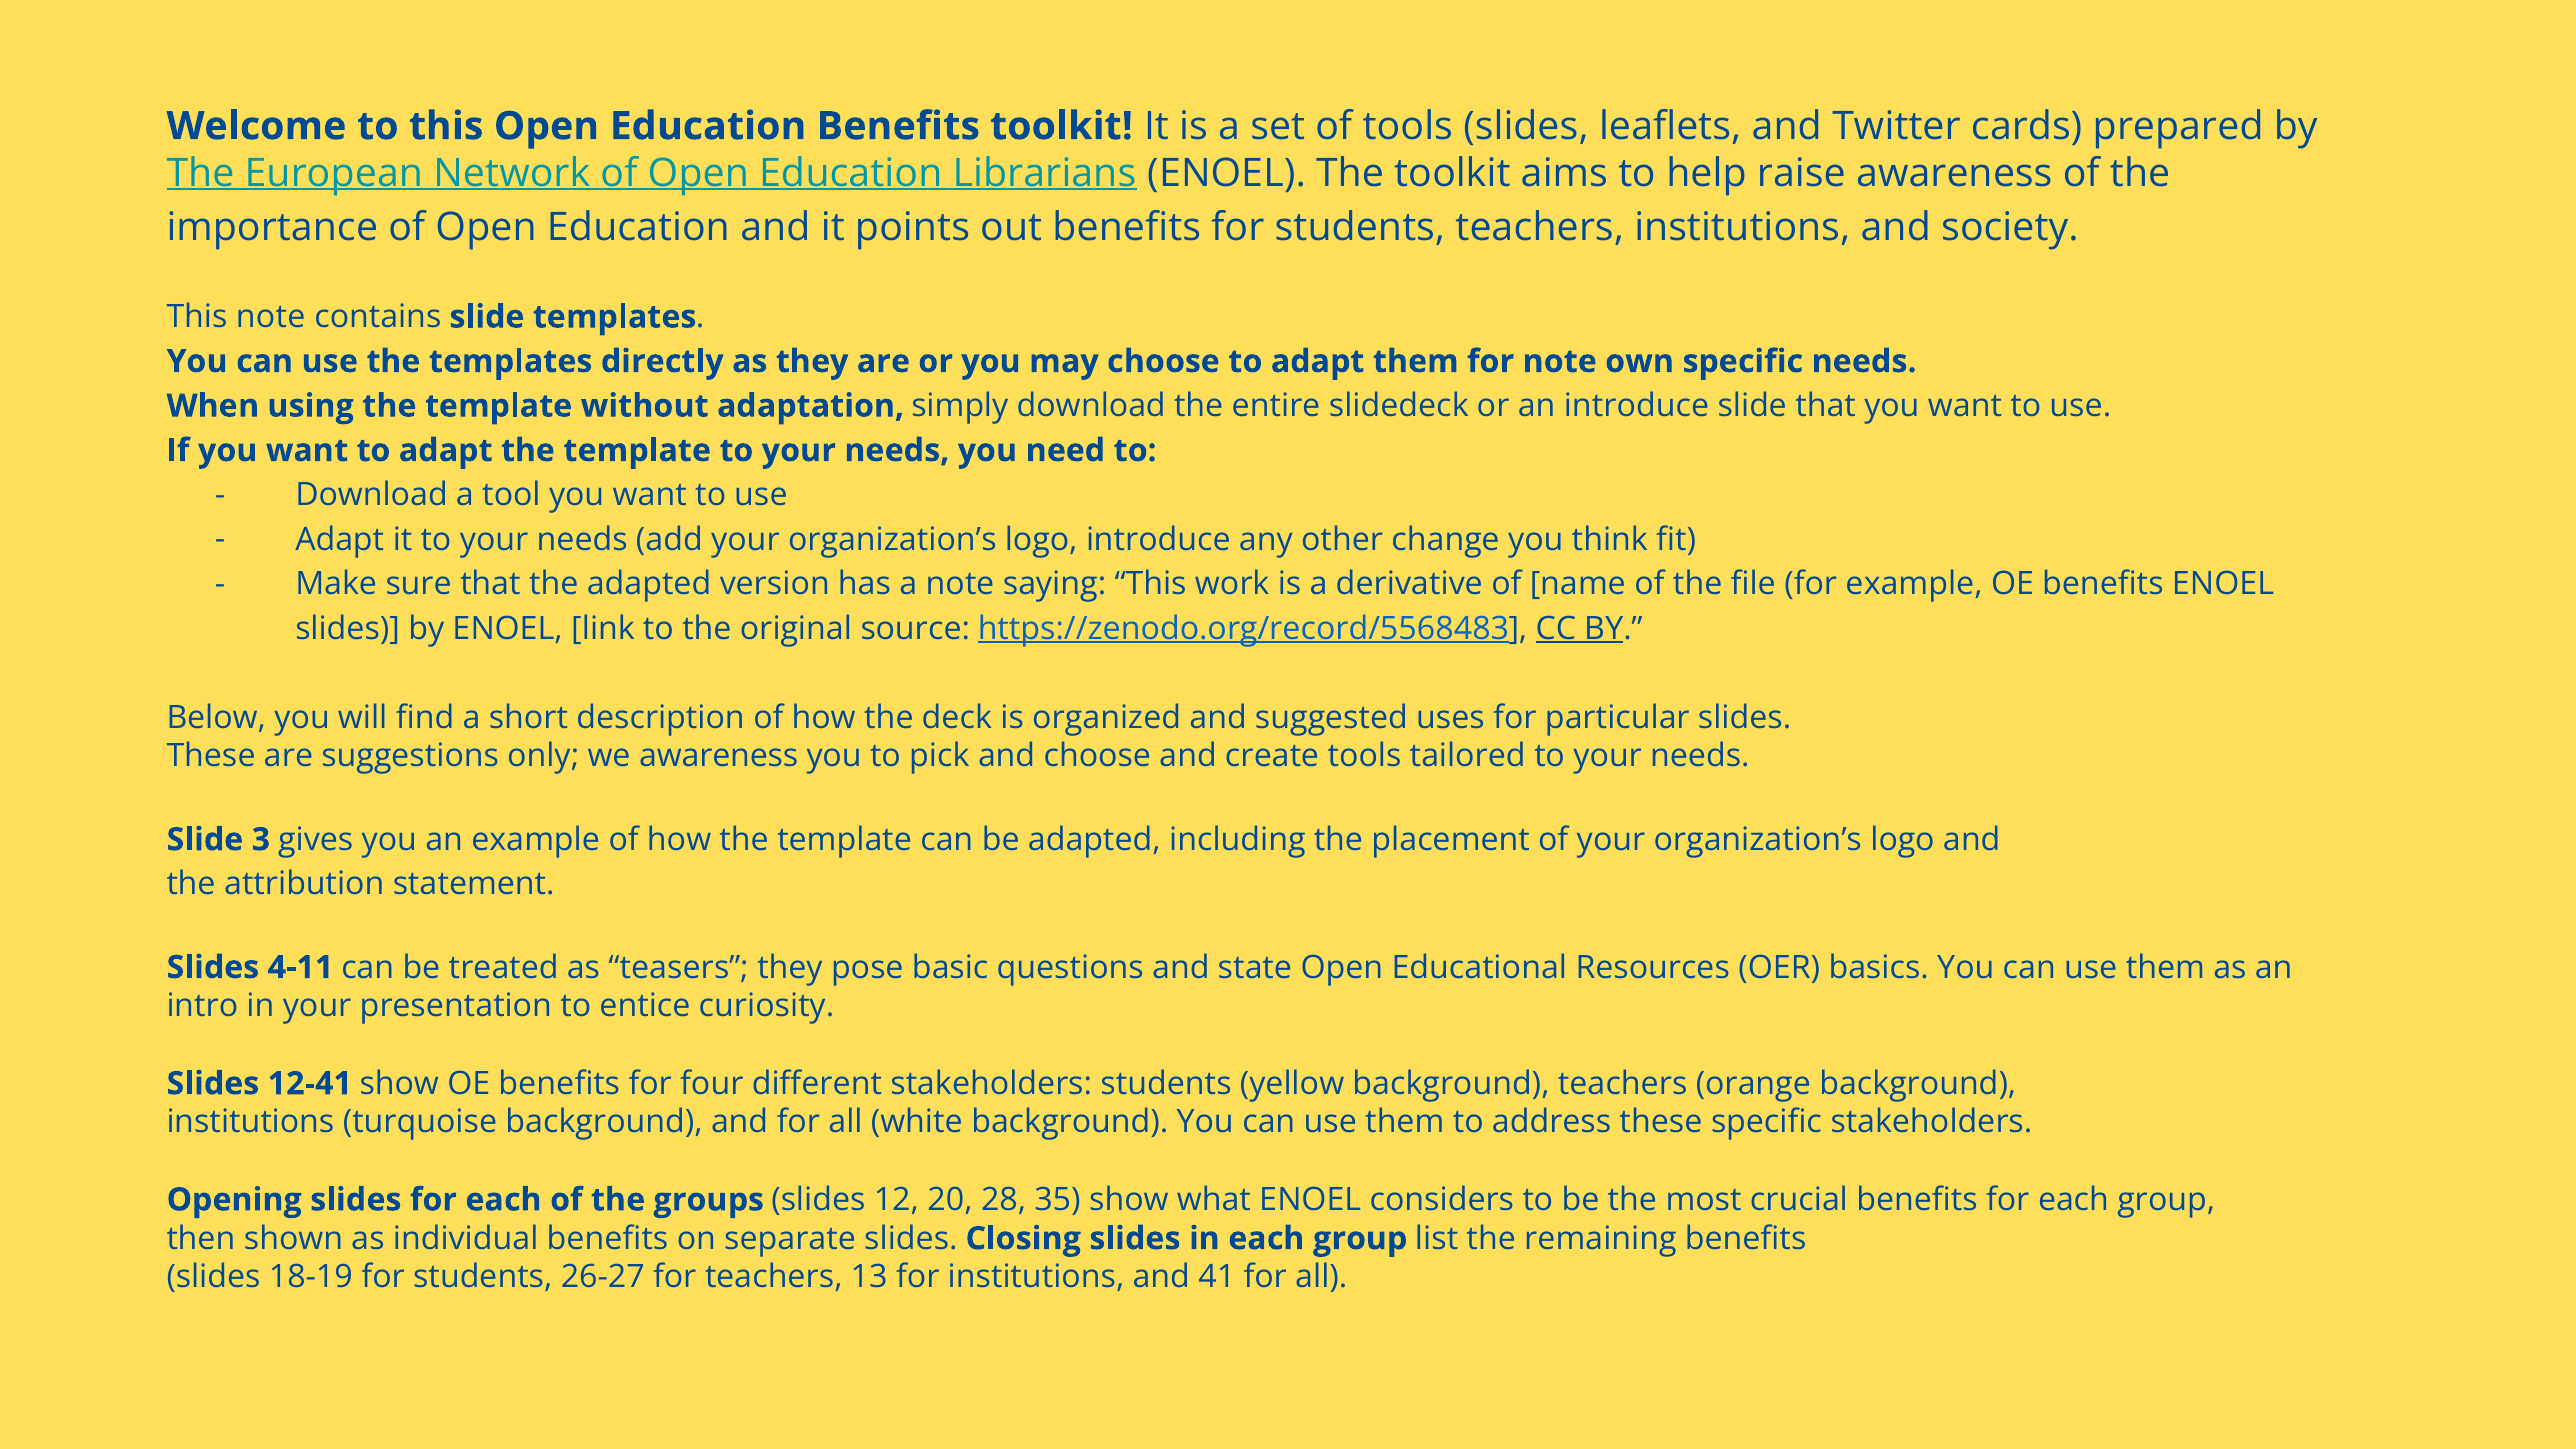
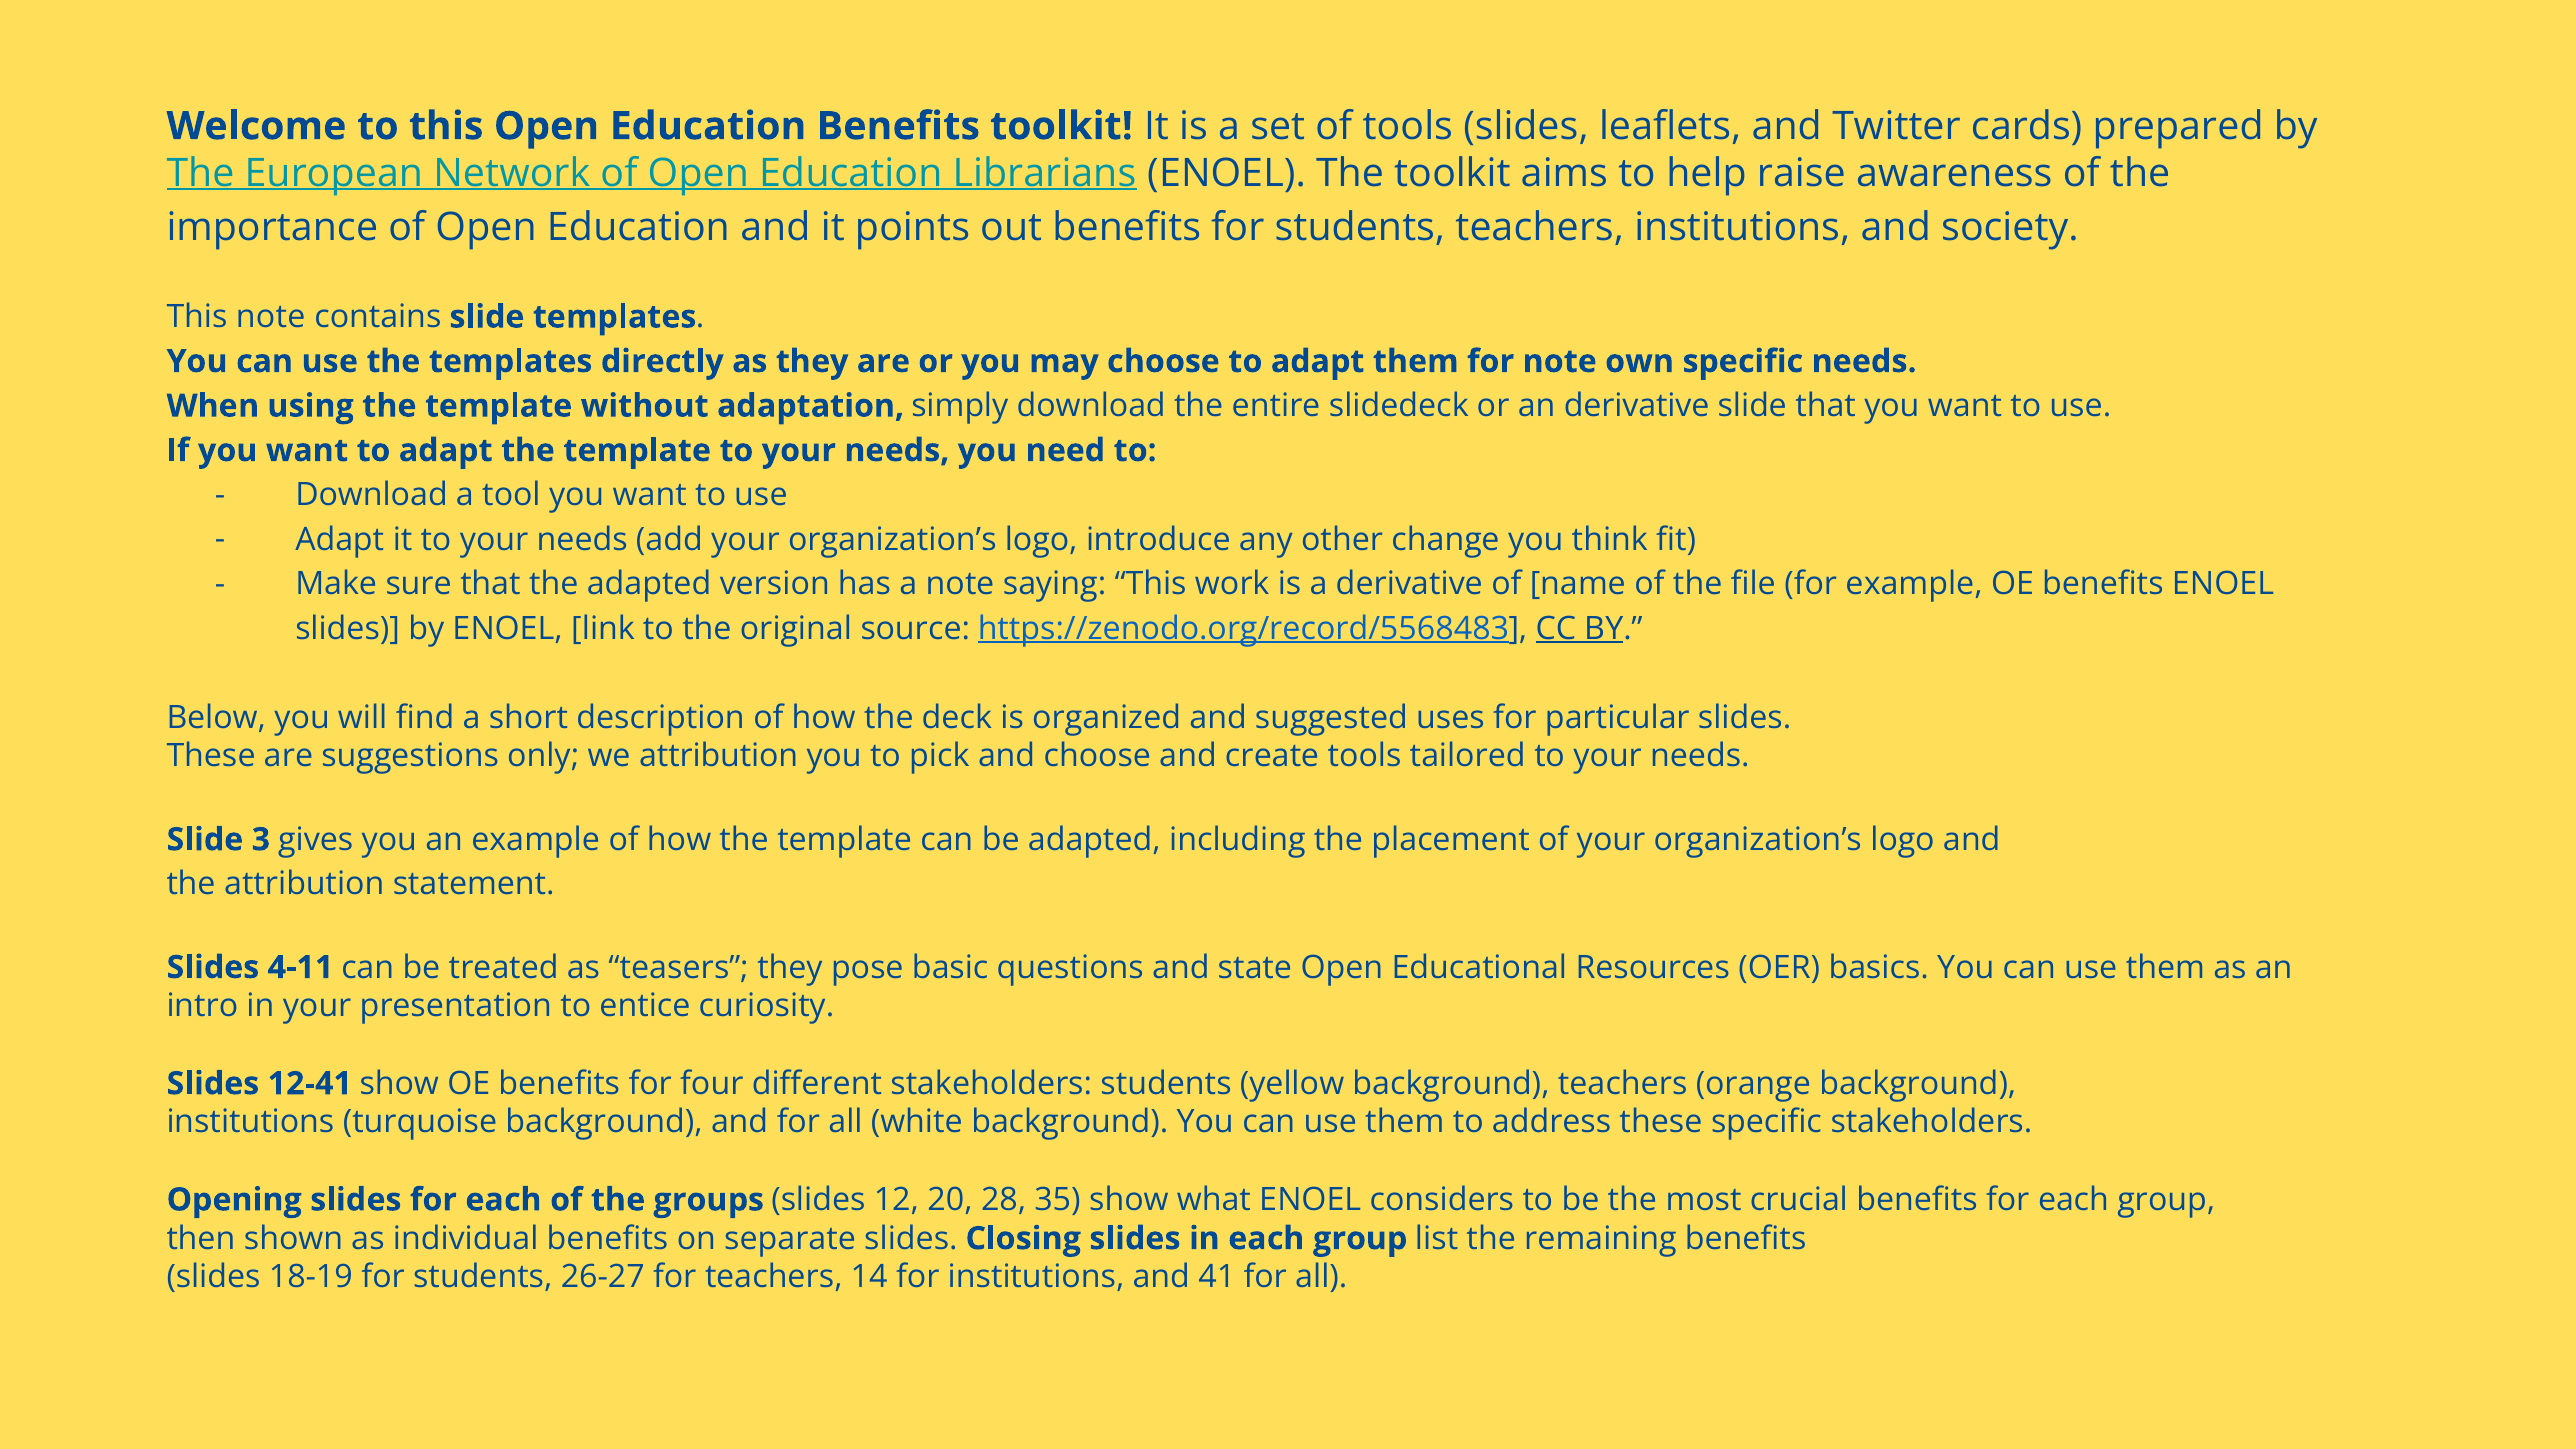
an introduce: introduce -> derivative (1637, 406)
we awareness: awareness -> attribution (719, 756)
13: 13 -> 14 (869, 1277)
